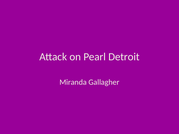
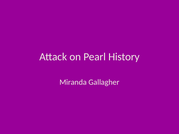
Detroit: Detroit -> History (124, 57)
